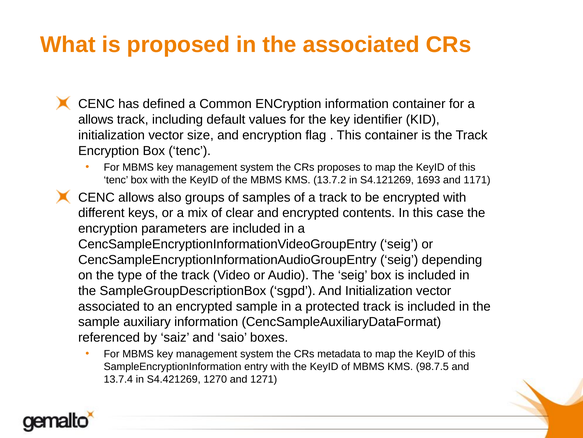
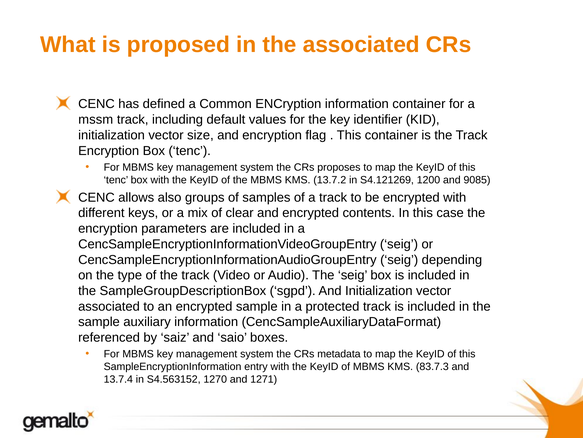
allows: allows -> mssm (96, 119)
1693: 1693 -> 1200 (428, 180)
1171: 1171 -> 9085 (477, 180)
98.7.5: 98.7.5 -> 83.7.3 (432, 366)
S4.421269: S4.421269 -> S4.563152 (174, 379)
